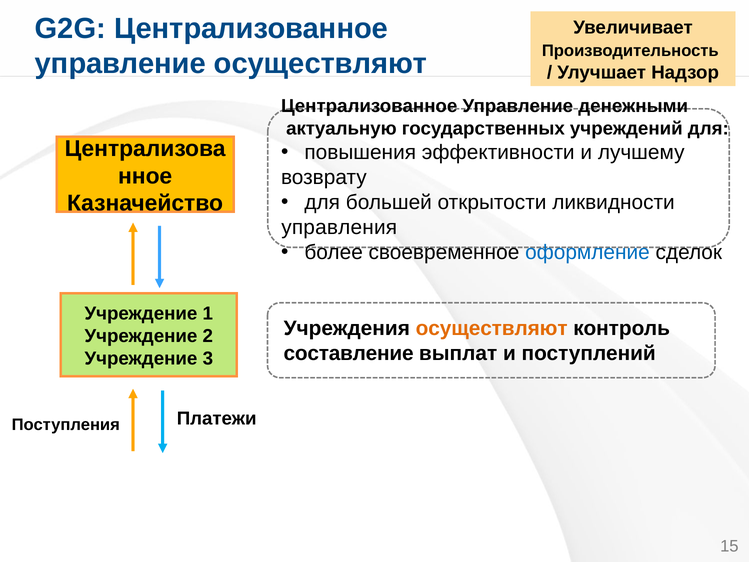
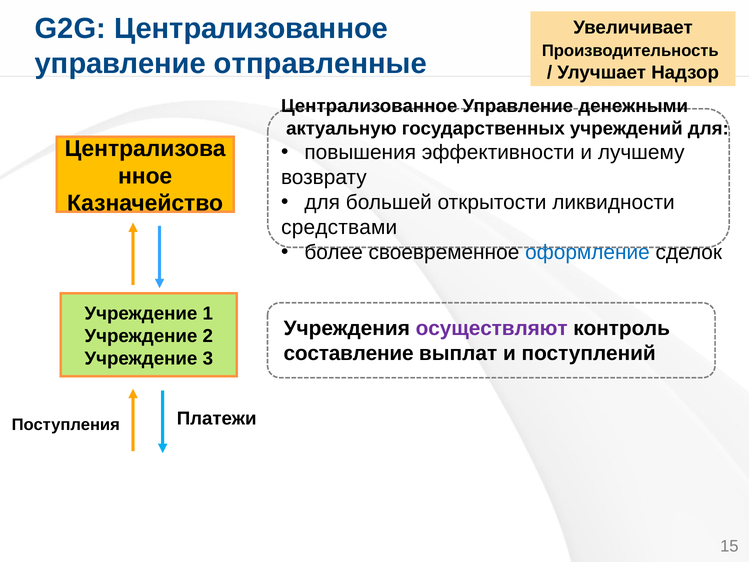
управление осуществляют: осуществляют -> отправленные (320, 64)
управления: управления -> средствами (339, 227)
осуществляют colour: orange -> purple (492, 328)
